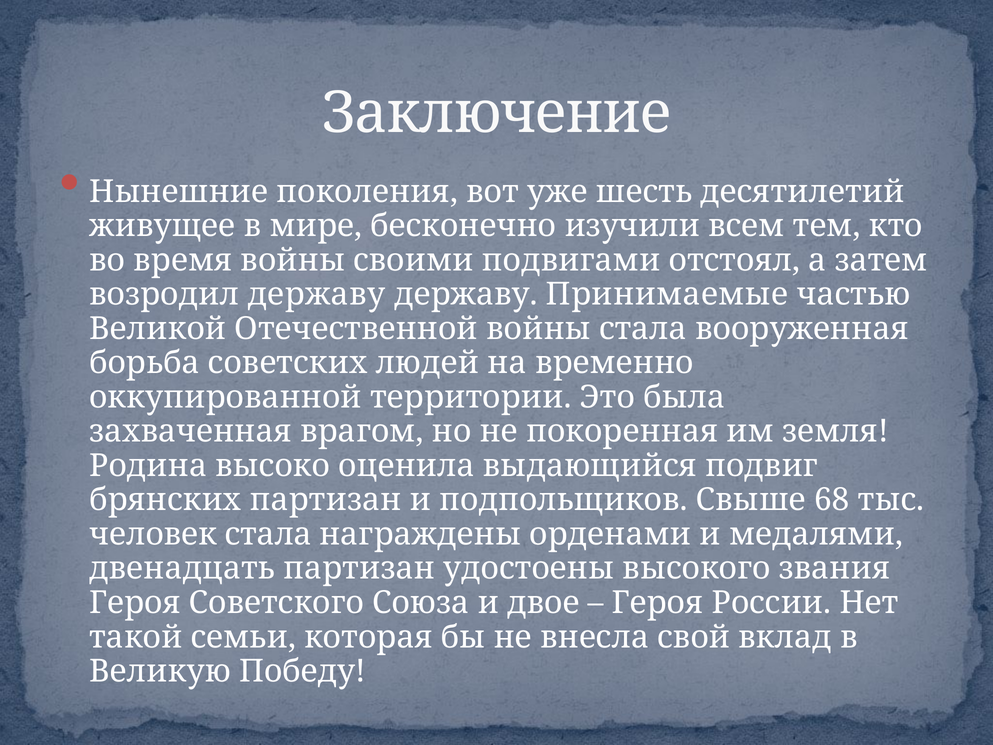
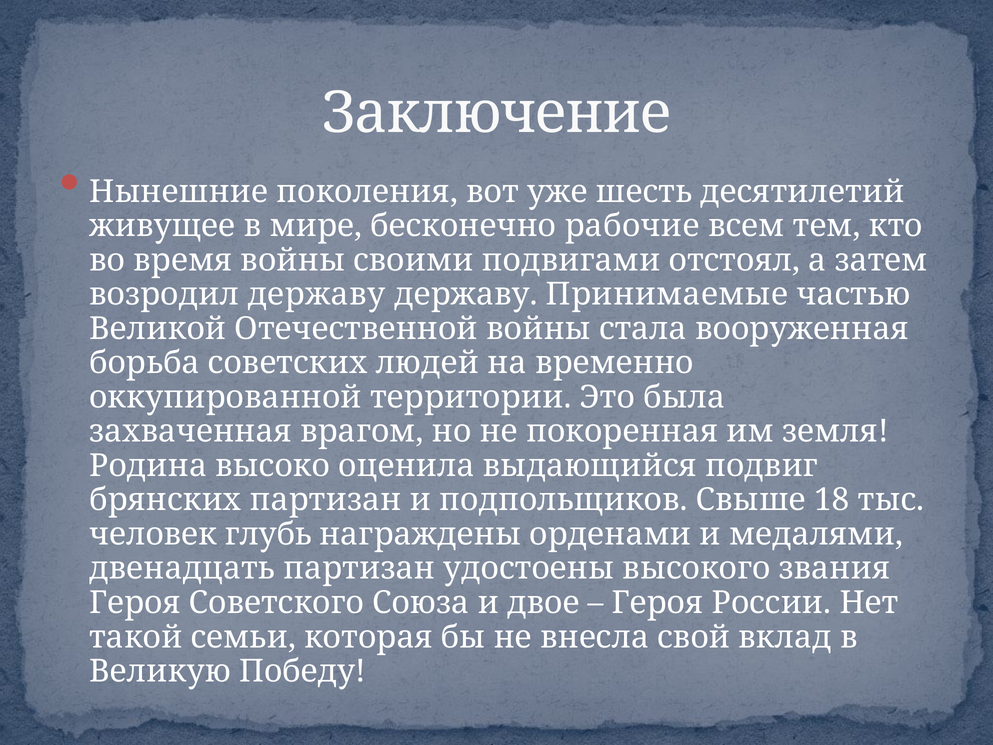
изучили: изучили -> рабочие (632, 226)
68: 68 -> 18 (832, 500)
человек стала: стала -> глубь (268, 534)
